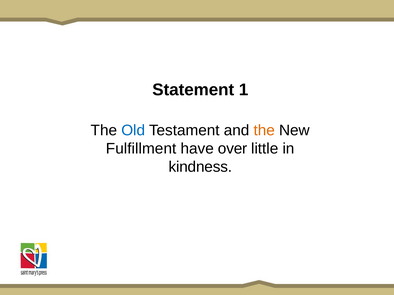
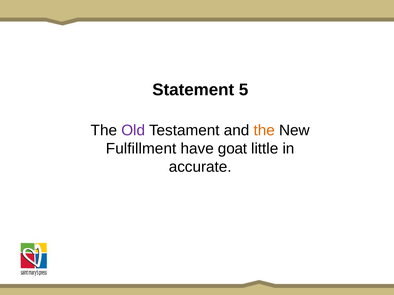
1: 1 -> 5 (244, 90)
Old colour: blue -> purple (133, 130)
over: over -> goat (233, 149)
kindness: kindness -> accurate (200, 167)
